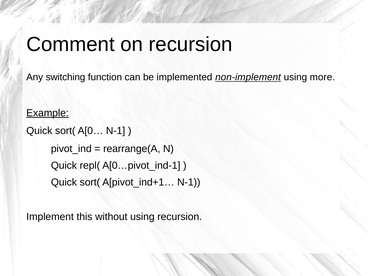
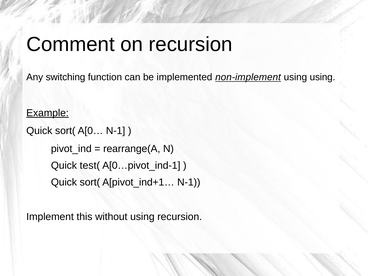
using more: more -> using (323, 77)
repl(: repl( -> test( (90, 166)
